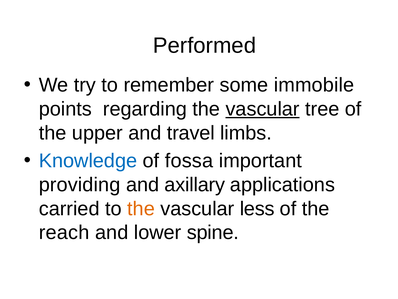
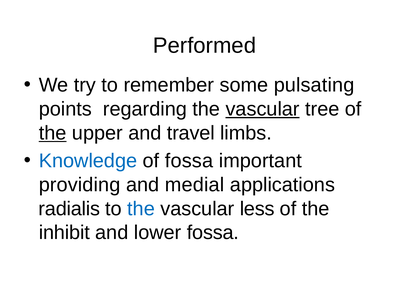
immobile: immobile -> pulsating (314, 85)
the underline: none -> present (53, 133)
axillary: axillary -> medial (195, 184)
carried: carried -> radialis (69, 208)
the colour: orange -> blue (141, 208)
reach: reach -> inhibit (64, 232)
lower spine: spine -> fossa (213, 232)
